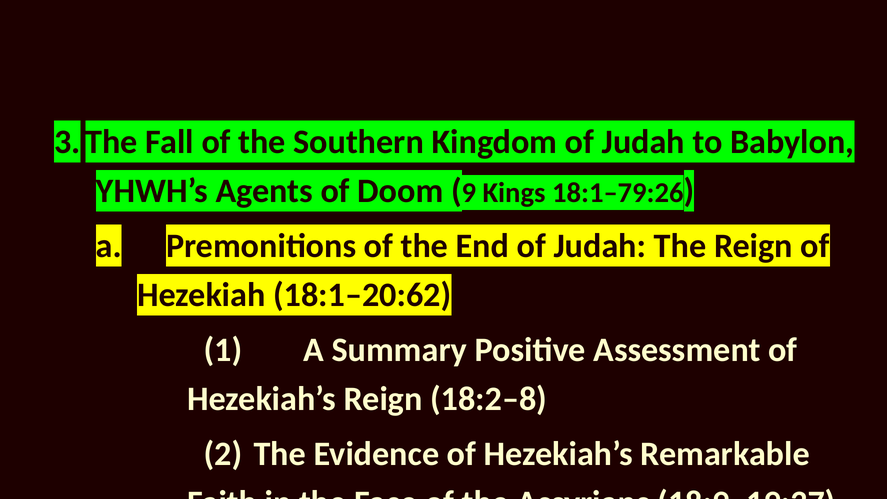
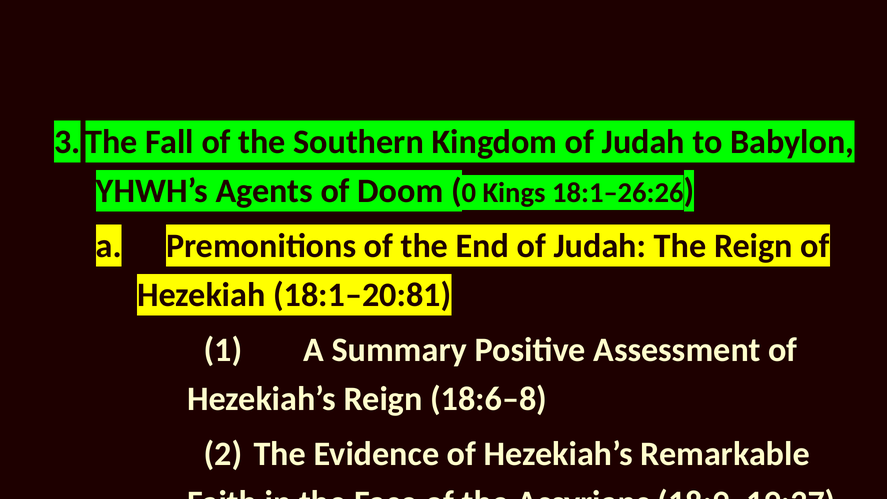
9: 9 -> 0 (469, 193)
18:1–79:26: 18:1–79:26 -> 18:1–26:26 (618, 193)
18:1–20:62: 18:1–20:62 -> 18:1–20:81 (362, 295)
18:2–8: 18:2–8 -> 18:6–8 (489, 399)
